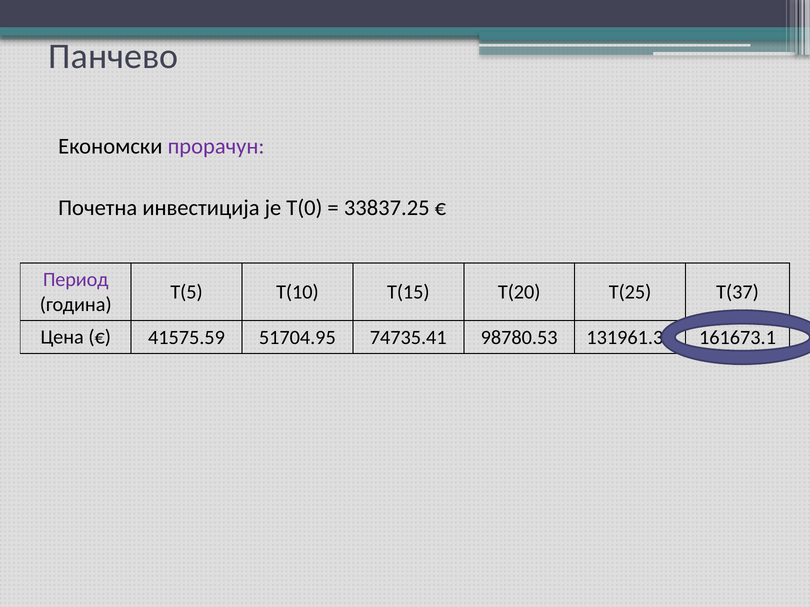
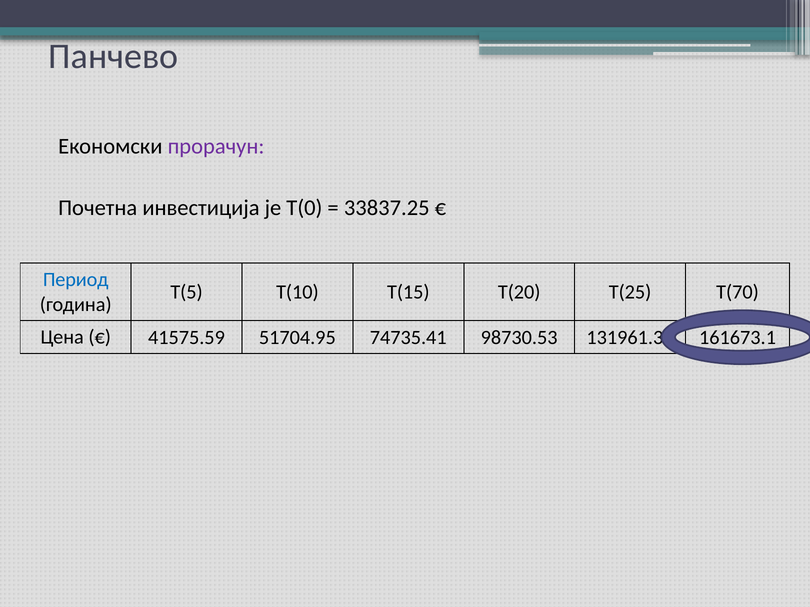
Период colour: purple -> blue (76, 280)
Т(37: Т(37 -> Т(70 (738, 292)
98780.53: 98780.53 -> 98730.53 (519, 338)
